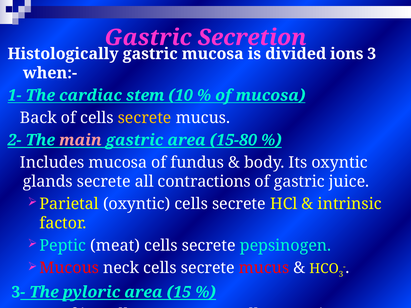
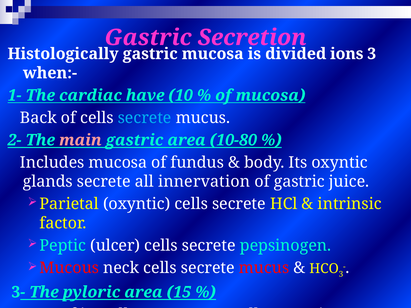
stem: stem -> have (145, 95)
secrete colour: yellow -> light blue (145, 118)
15-80: 15-80 -> 10-80 (233, 140)
contractions: contractions -> innervation (204, 182)
meat: meat -> ulcer (115, 246)
